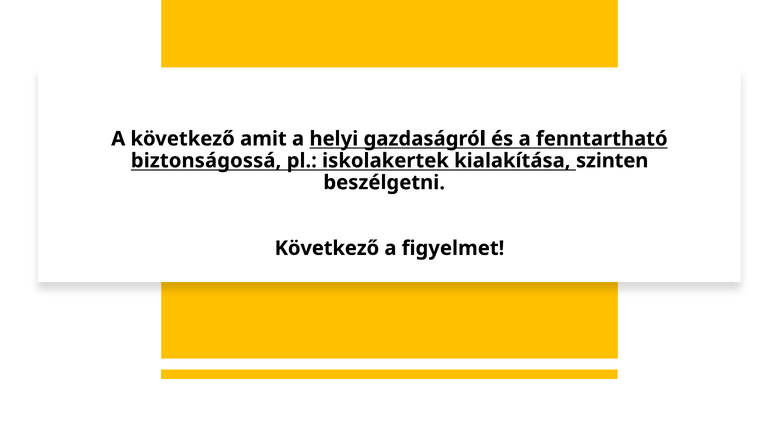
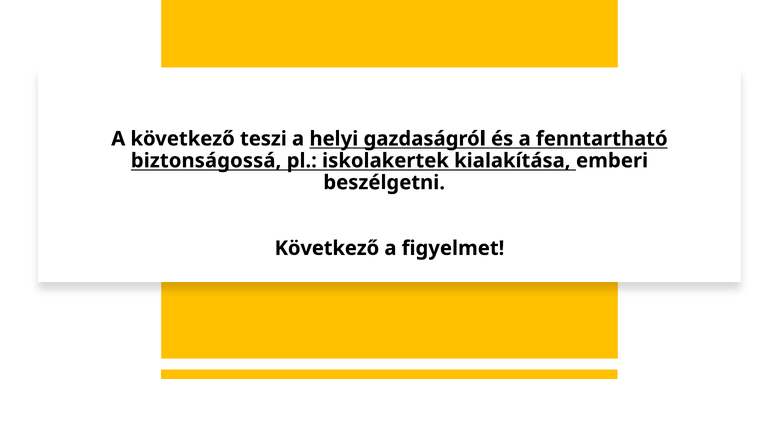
amit: amit -> teszi (263, 139)
szinten: szinten -> emberi (612, 161)
